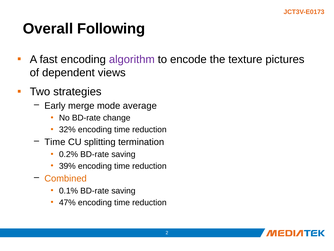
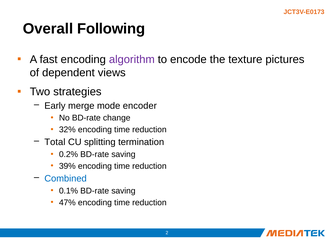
average: average -> encoder (140, 105)
Time: Time -> Total (55, 142)
Combined colour: orange -> blue (66, 178)
